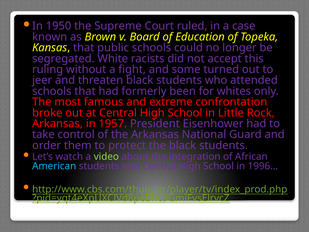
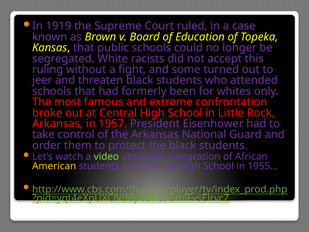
1950: 1950 -> 1919 (59, 26)
American colour: light blue -> yellow (54, 166)
1996…: 1996… -> 1955… (263, 166)
